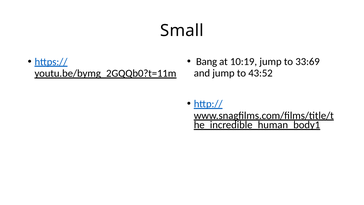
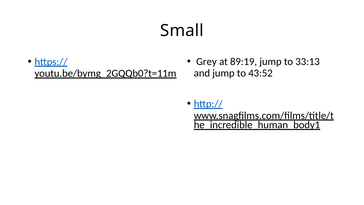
Bang: Bang -> Grey (206, 62)
10:19: 10:19 -> 89:19 (244, 62)
33:69: 33:69 -> 33:13 (308, 62)
